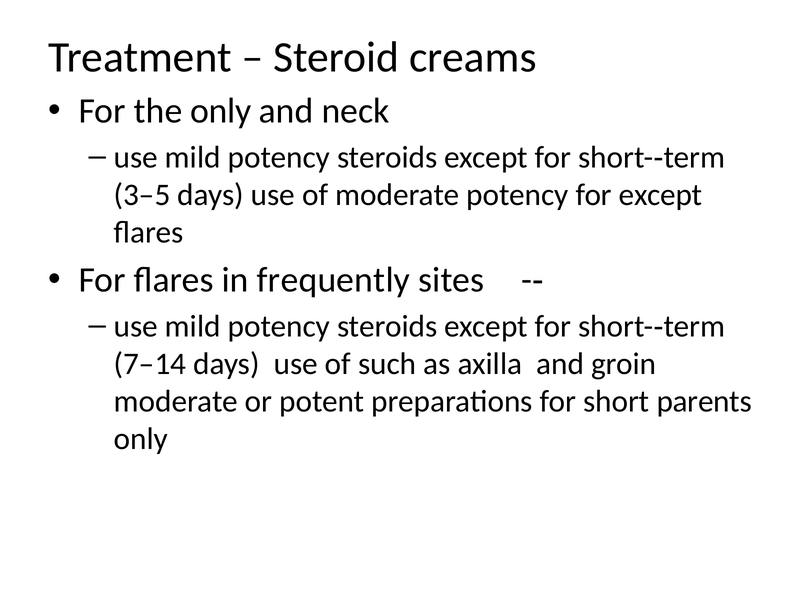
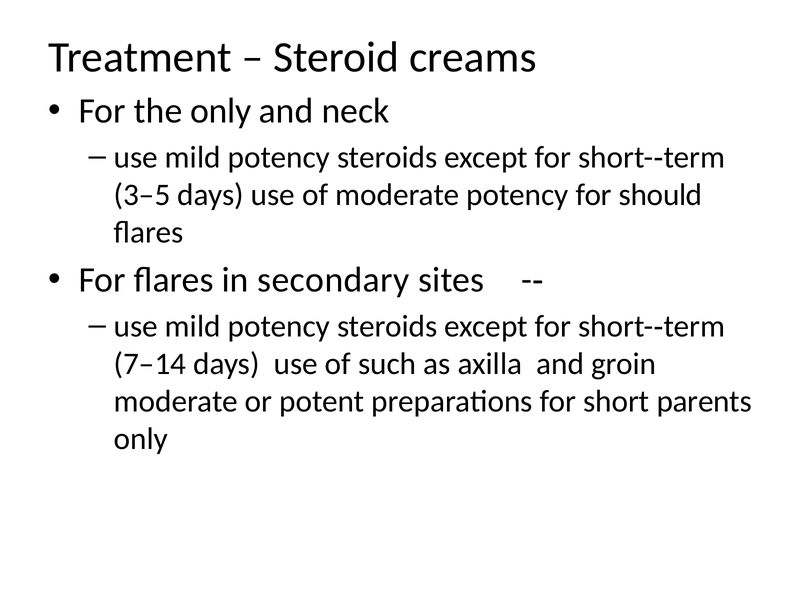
for except: except -> should (661, 195)
frequently: frequently -> secondary (333, 280)
